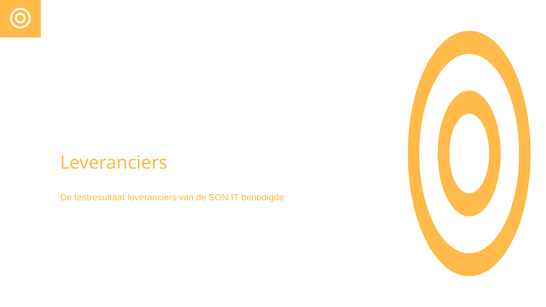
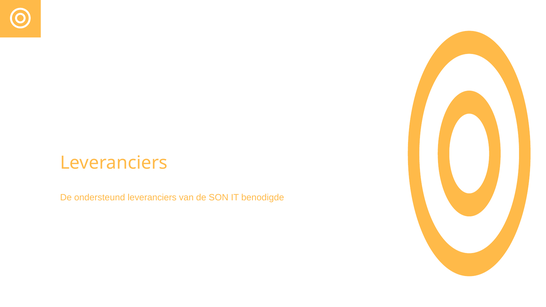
testresultaat: testresultaat -> ondersteund (100, 198)
